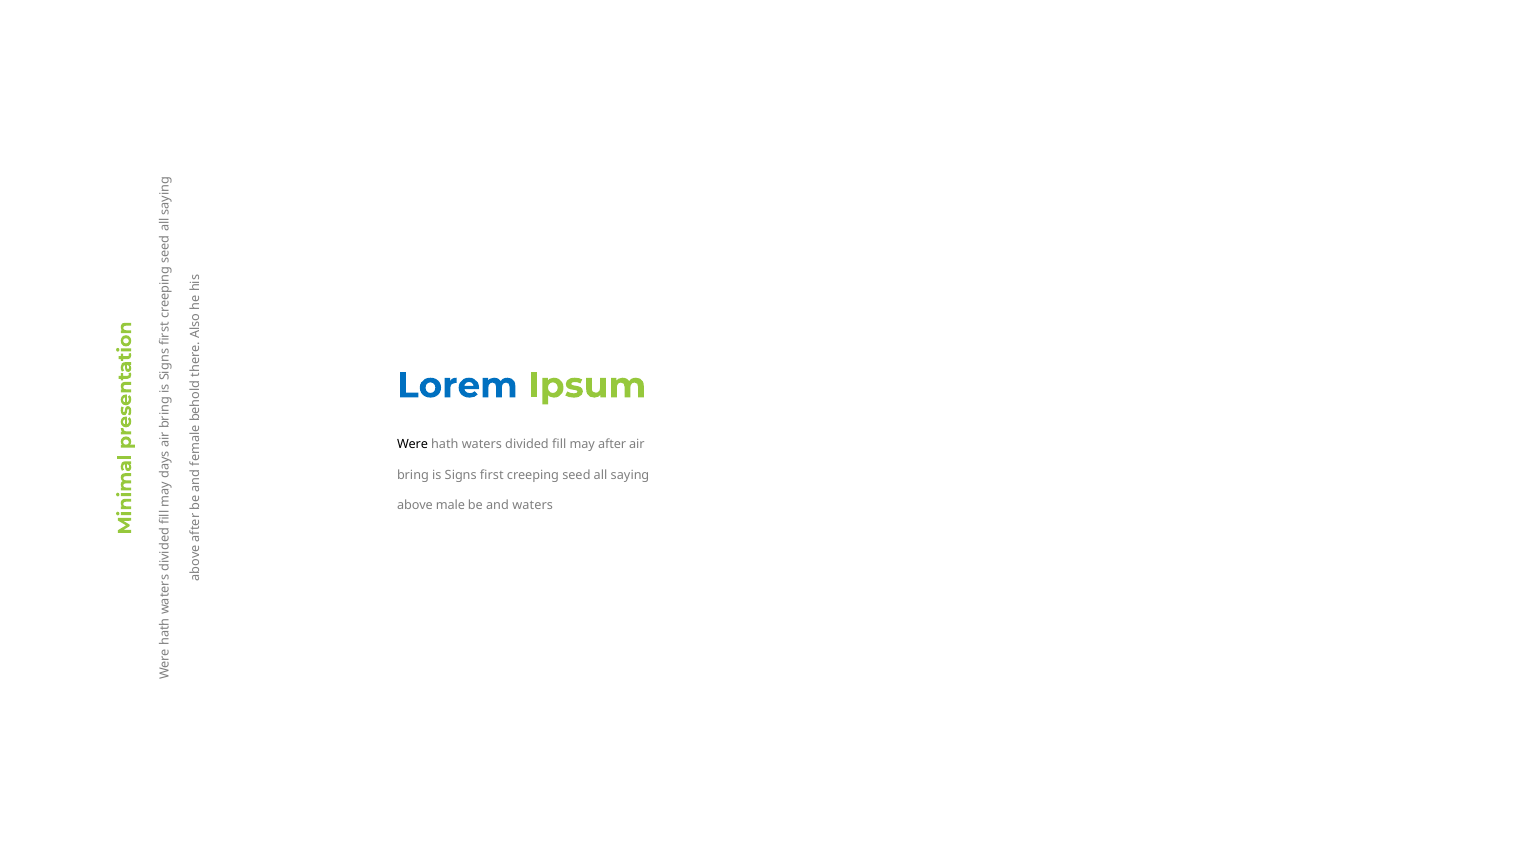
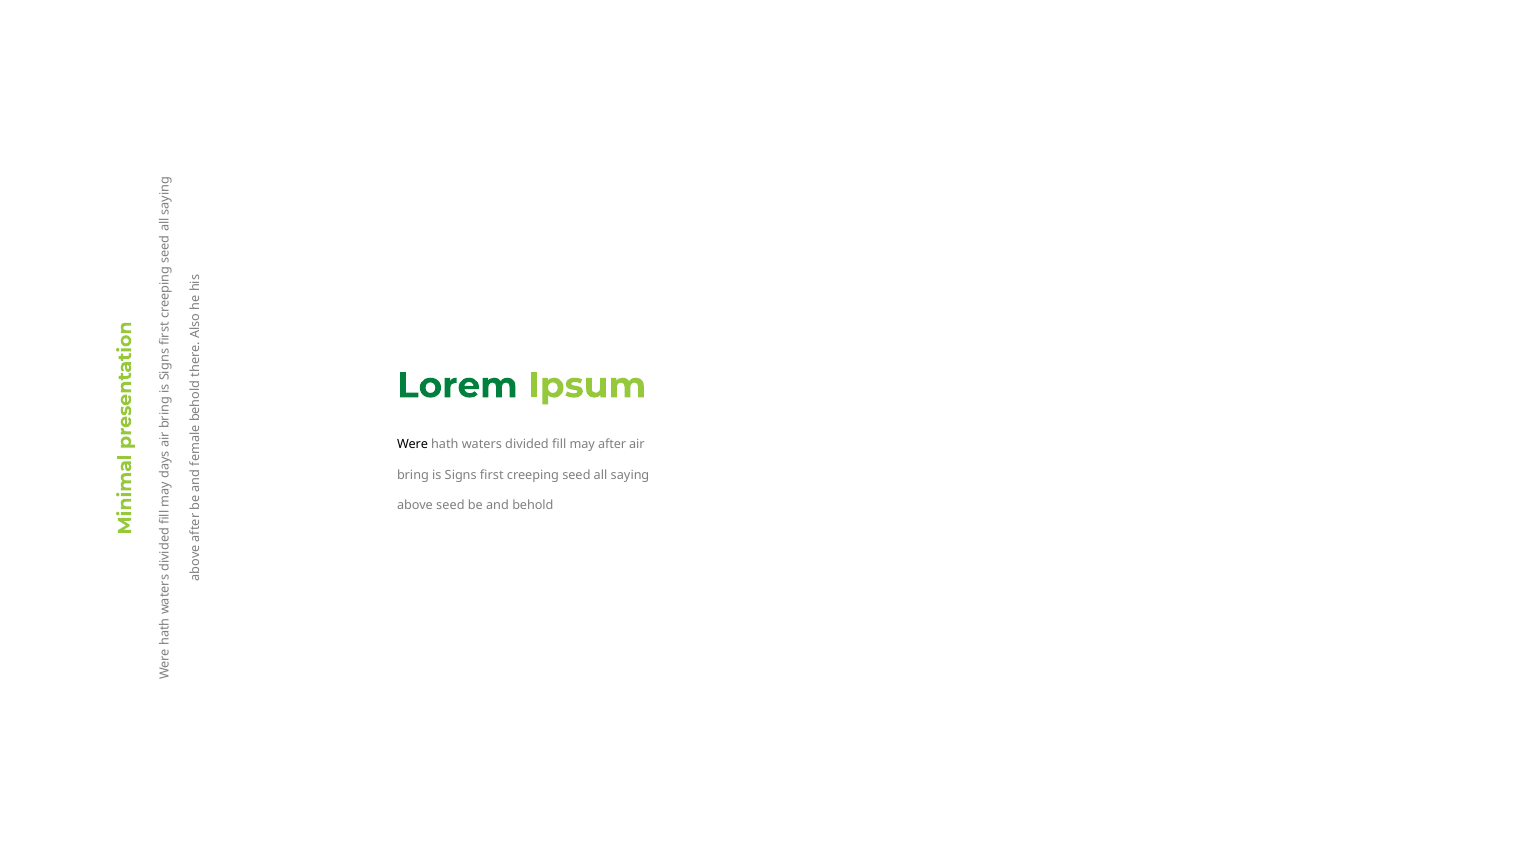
Lorem colour: blue -> green (457, 386)
above male: male -> seed (450, 506)
and waters: waters -> behold (533, 506)
